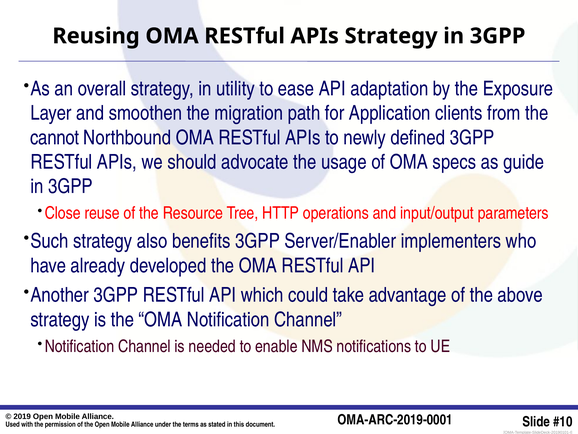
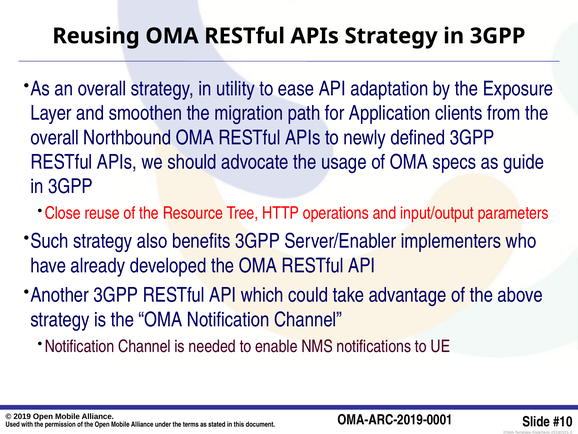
cannot: cannot -> overall (55, 138)
